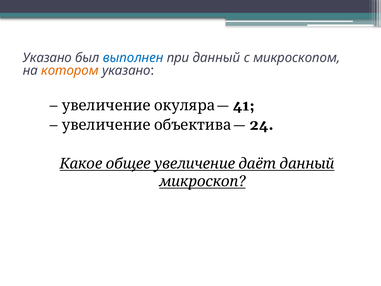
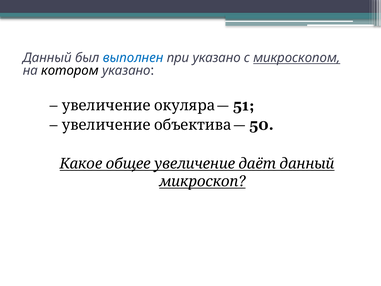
Указано: Указано -> Данный (47, 58)
при данный: данный -> указано (217, 58)
микроскопом underline: none -> present (297, 58)
котором colour: orange -> black (70, 70)
41: 41 -> 51 (244, 105)
24: 24 -> 50 (261, 125)
